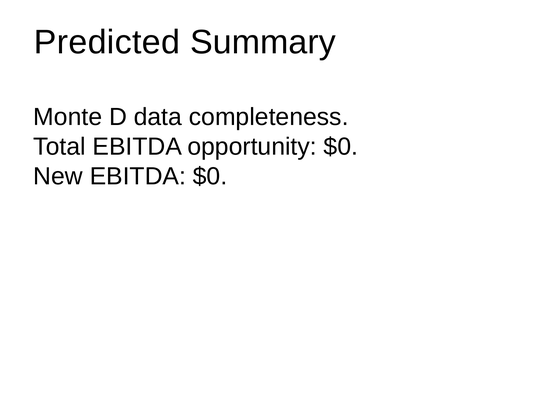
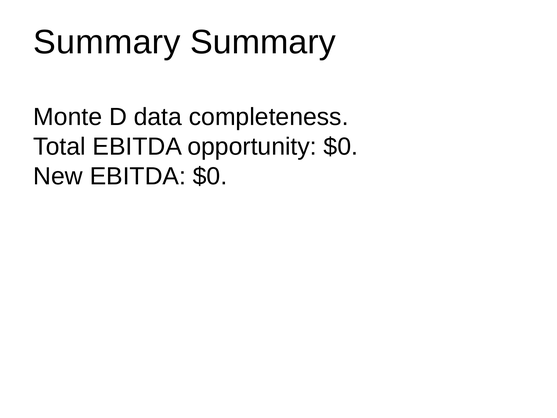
Predicted: Predicted -> Summary (107, 42)
